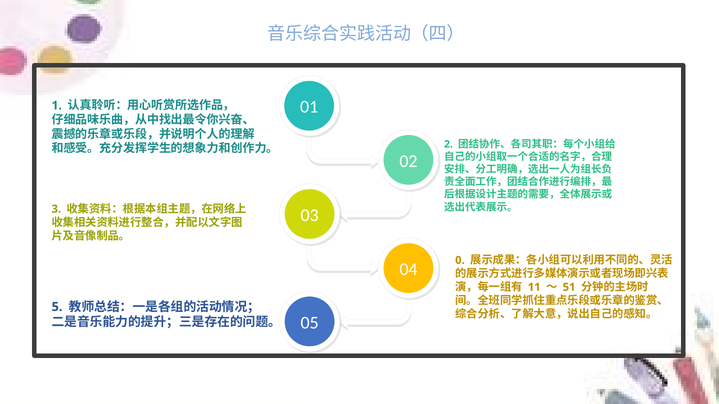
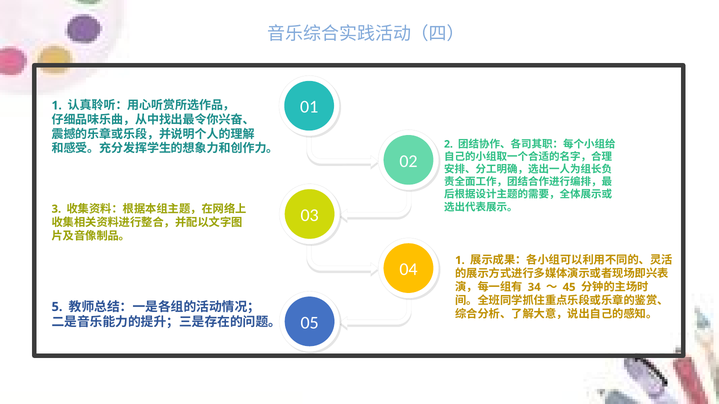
04 0: 0 -> 1 (460, 261)
11: 11 -> 34 (534, 287)
51: 51 -> 45 (569, 287)
